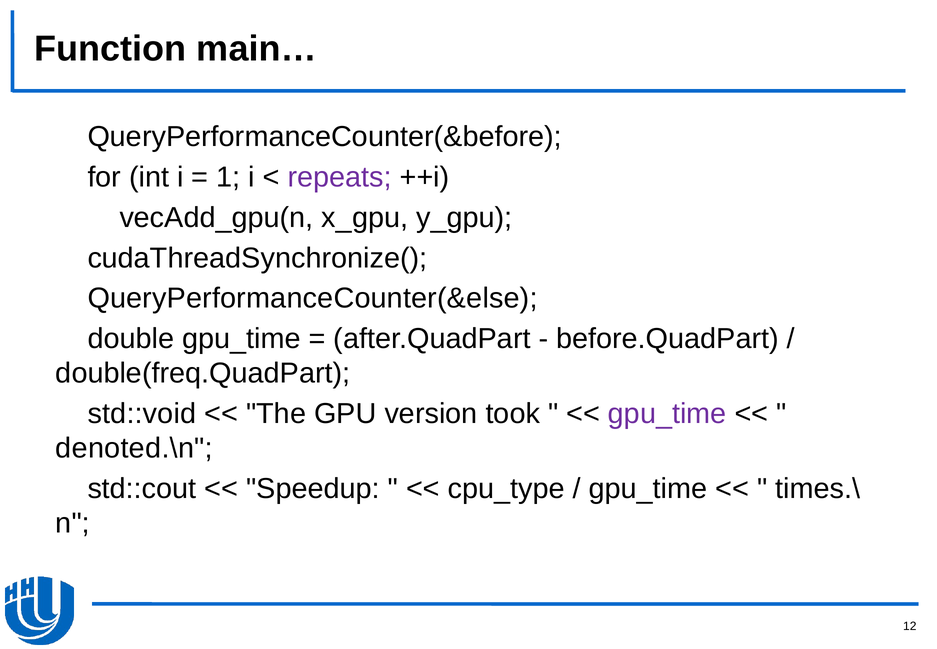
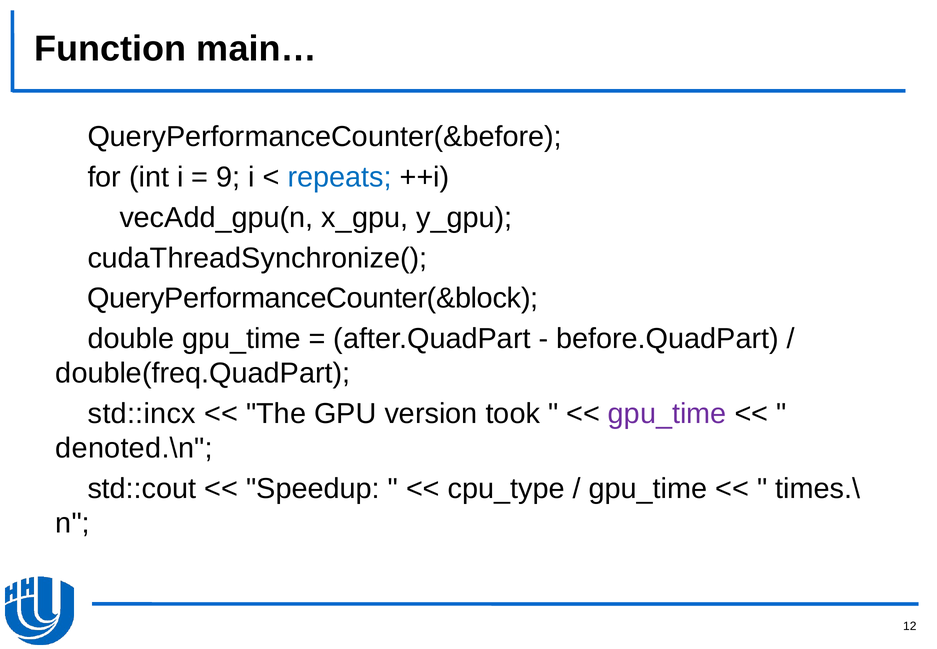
1: 1 -> 9 (228, 177)
repeats colour: purple -> blue (340, 177)
QueryPerformanceCounter(&else: QueryPerformanceCounter(&else -> QueryPerformanceCounter(&block (313, 298)
std::void: std::void -> std::incx (142, 414)
